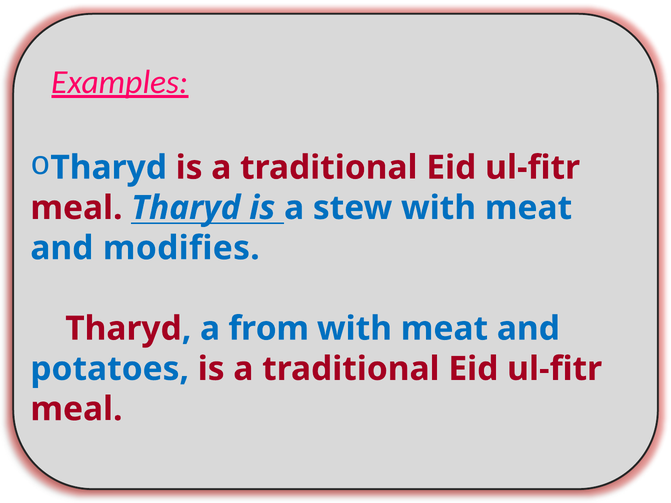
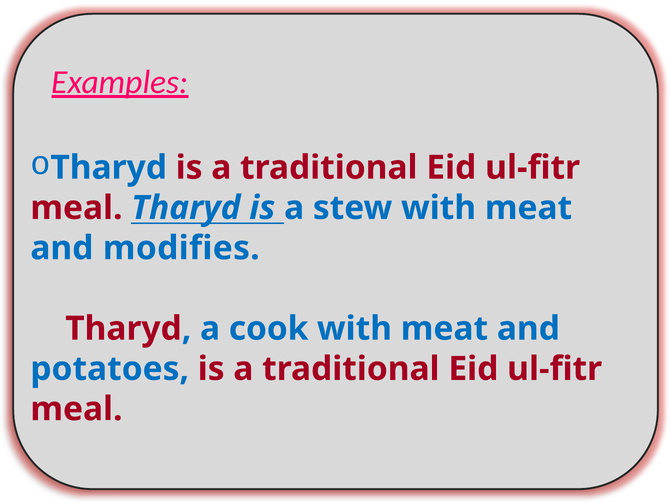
from: from -> cook (269, 329)
